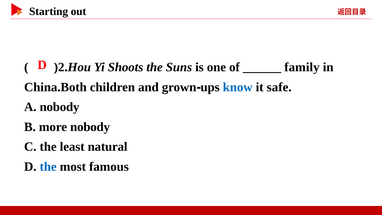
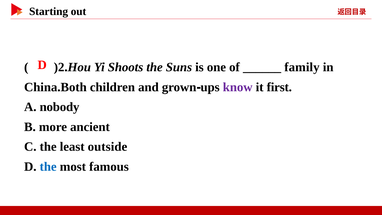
know colour: blue -> purple (238, 87)
safe: safe -> first (279, 87)
more nobody: nobody -> ancient (90, 127)
natural: natural -> outside (107, 147)
